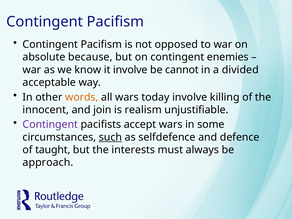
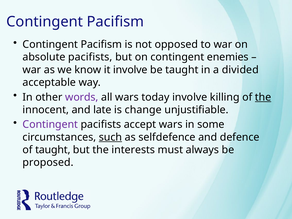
absolute because: because -> pacifists (90, 57)
be cannot: cannot -> taught (182, 70)
words colour: orange -> purple (82, 97)
the underline: none -> present (263, 97)
join: join -> late (102, 110)
realism: realism -> change (143, 110)
approach: approach -> proposed (48, 162)
